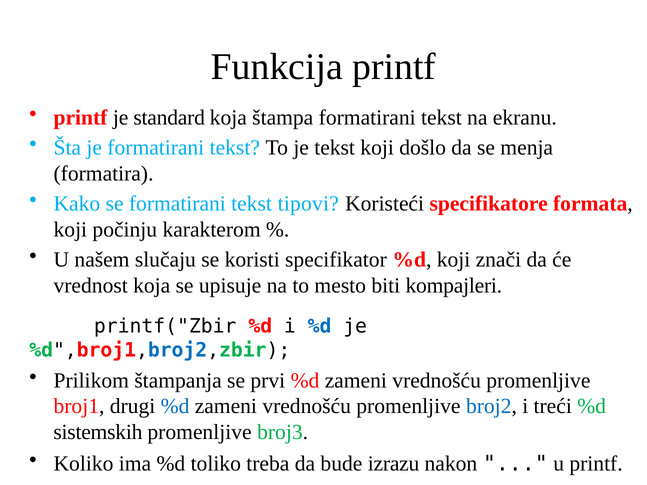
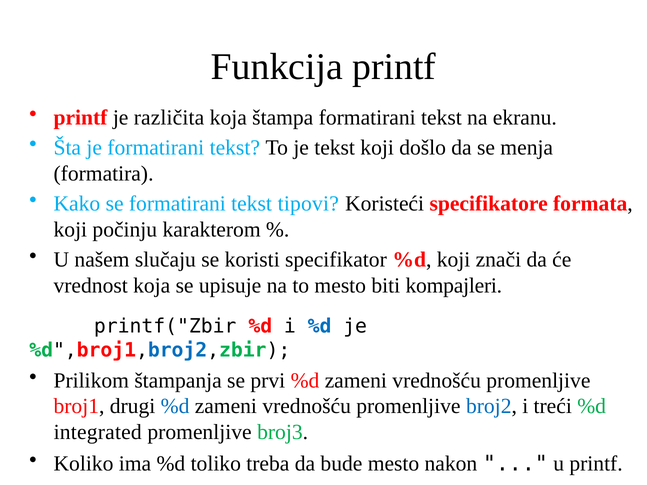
standard: standard -> različita (169, 118)
sistemskih: sistemskih -> integrated (98, 432)
bude izrazu: izrazu -> mesto (393, 464)
